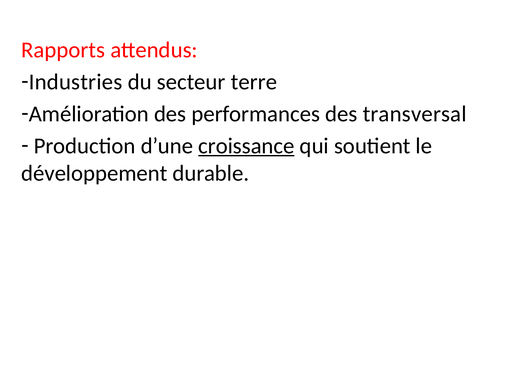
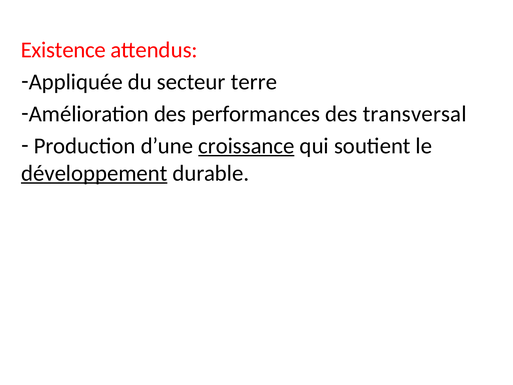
Rapports: Rapports -> Existence (63, 50)
Industries: Industries -> Appliquée (76, 82)
développement underline: none -> present (94, 173)
